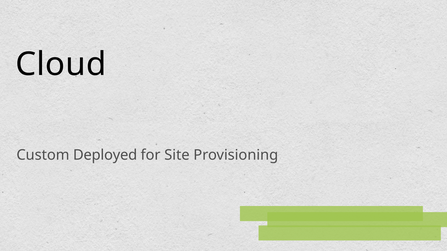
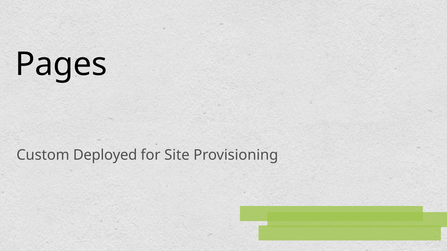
Cloud: Cloud -> Pages (61, 64)
